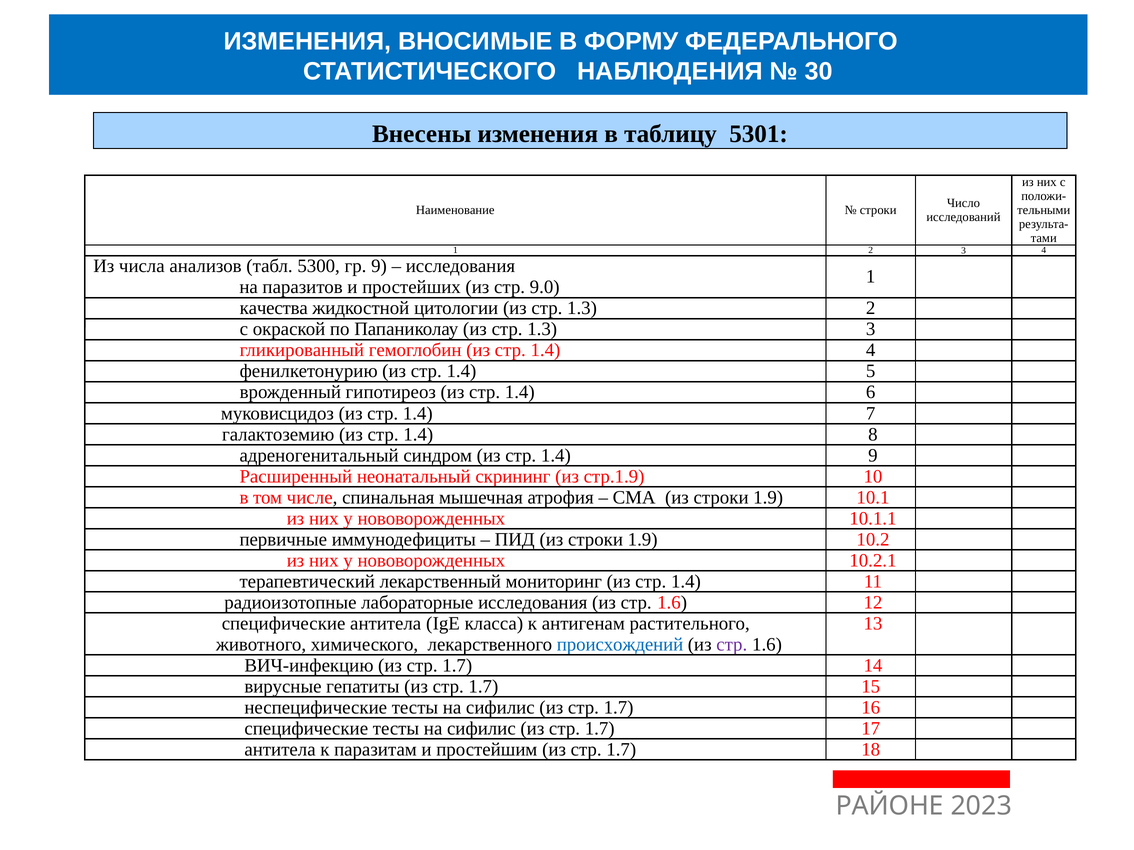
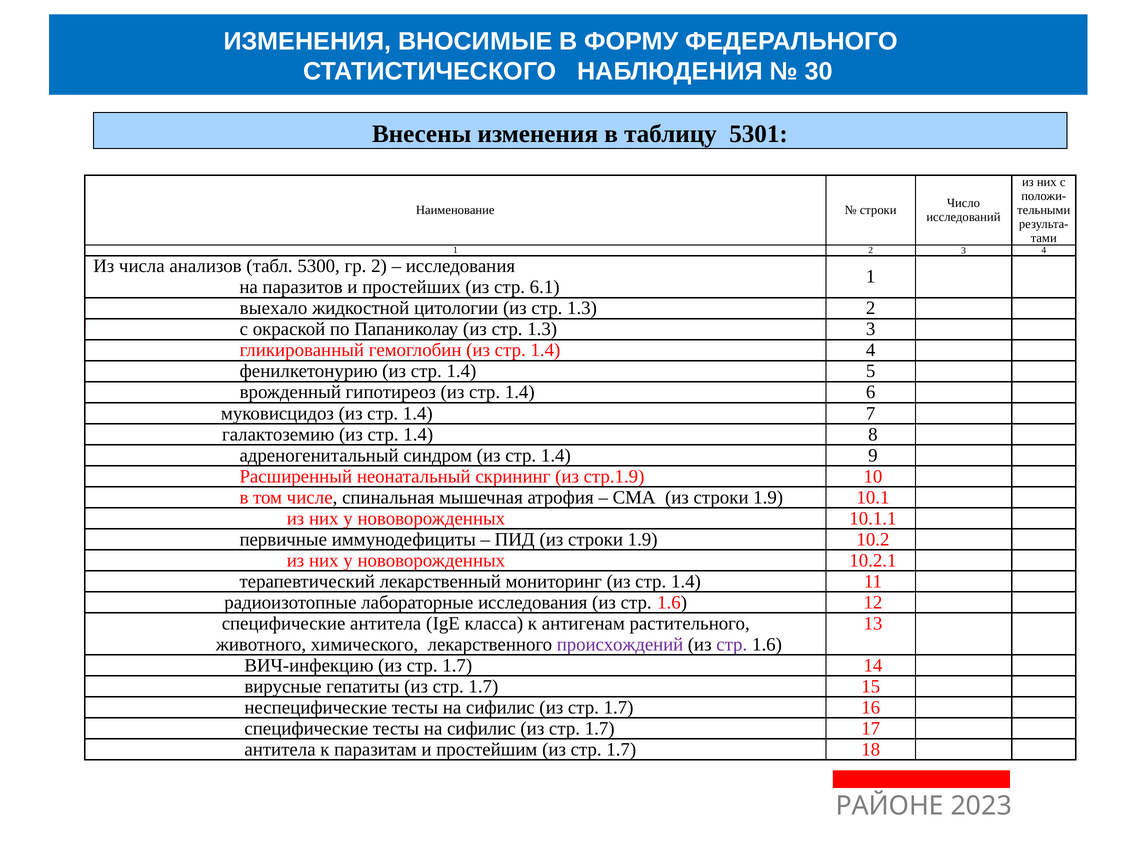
гр 9: 9 -> 2 (379, 266)
9.0: 9.0 -> 6.1 (545, 287)
качества: качества -> выехало (274, 308)
происхождений colour: blue -> purple (620, 645)
